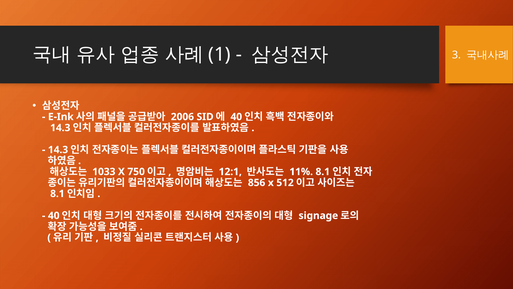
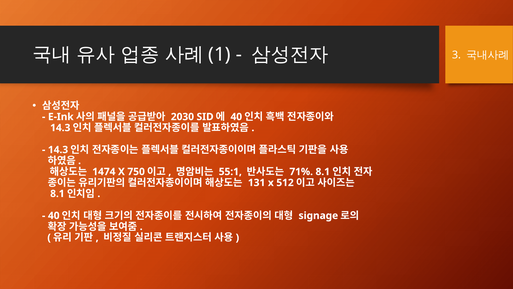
2006: 2006 -> 2030 (182, 117)
1033: 1033 -> 1474 (104, 171)
12:1: 12:1 -> 55:1 (230, 171)
11%: 11% -> 71% (301, 171)
856: 856 -> 131 (257, 182)
